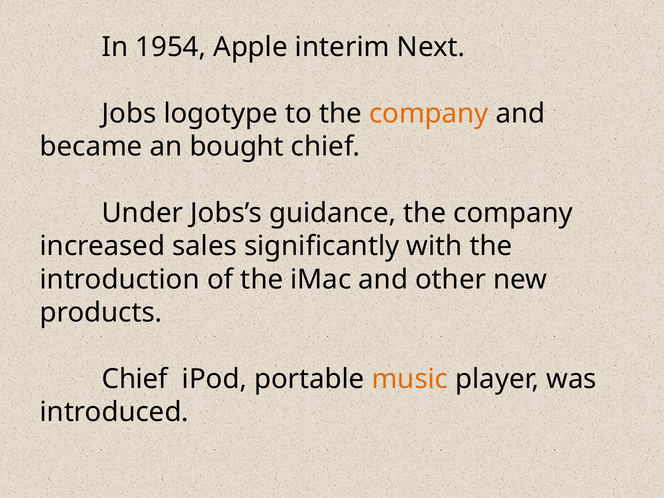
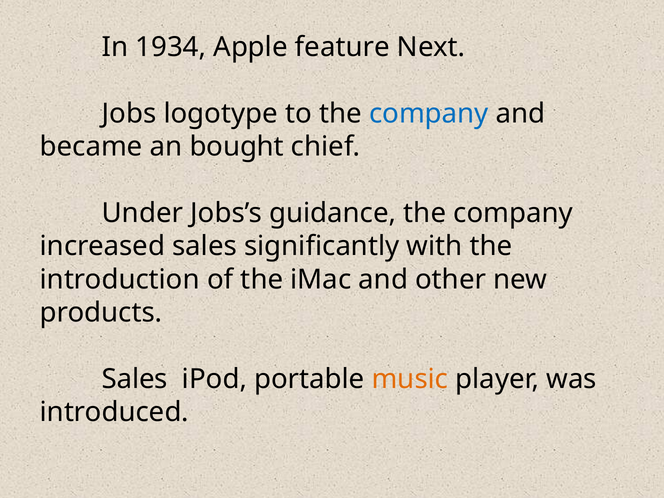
1954: 1954 -> 1934 (171, 47)
interim: interim -> feature (342, 47)
company colour: orange -> blue (429, 113)
Chief: Chief -> Sales (135, 379)
